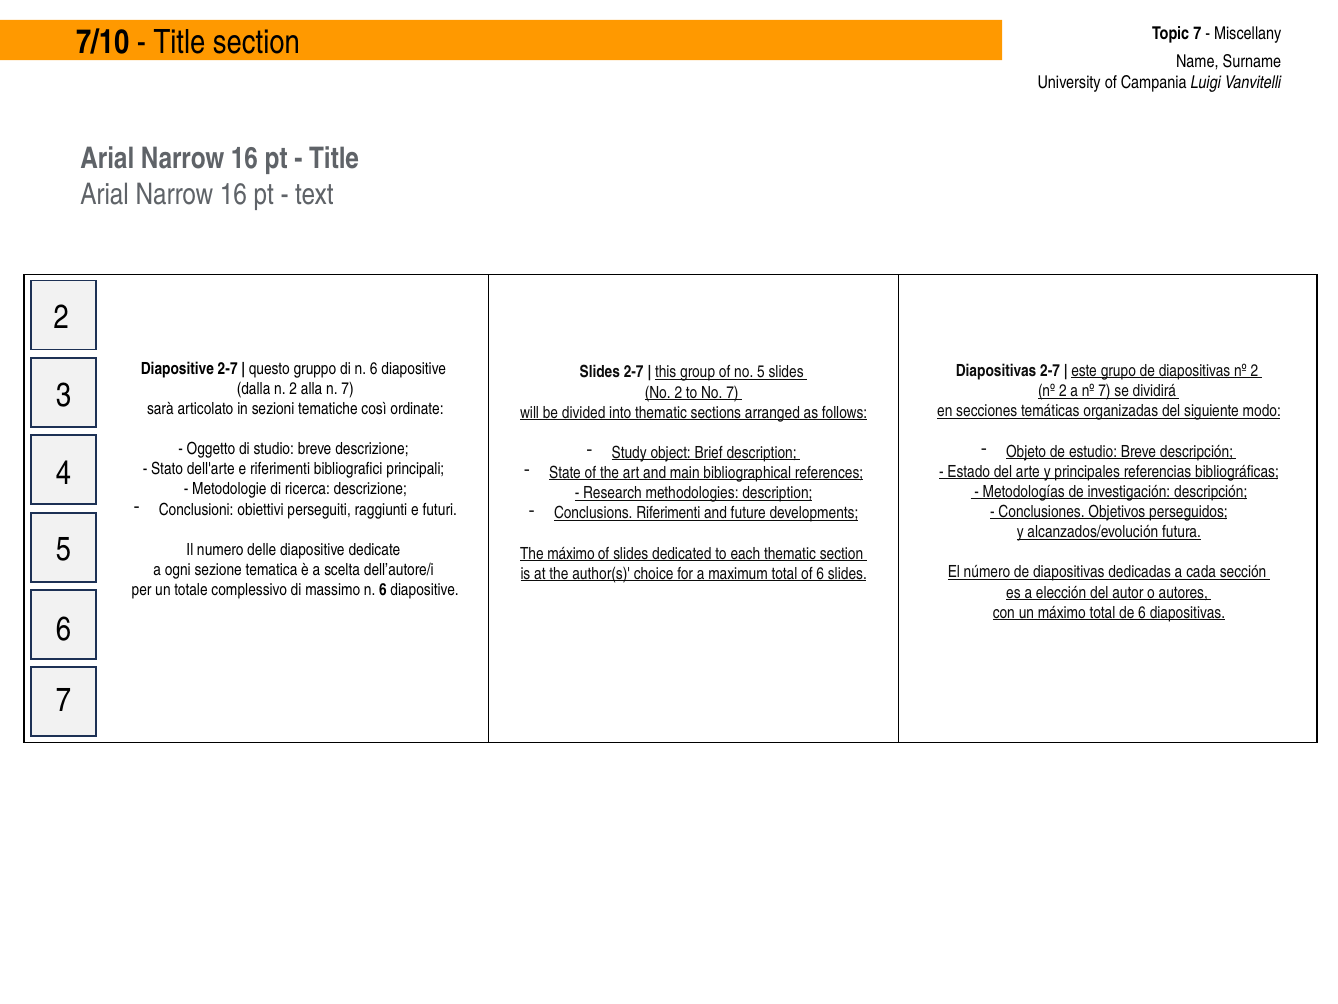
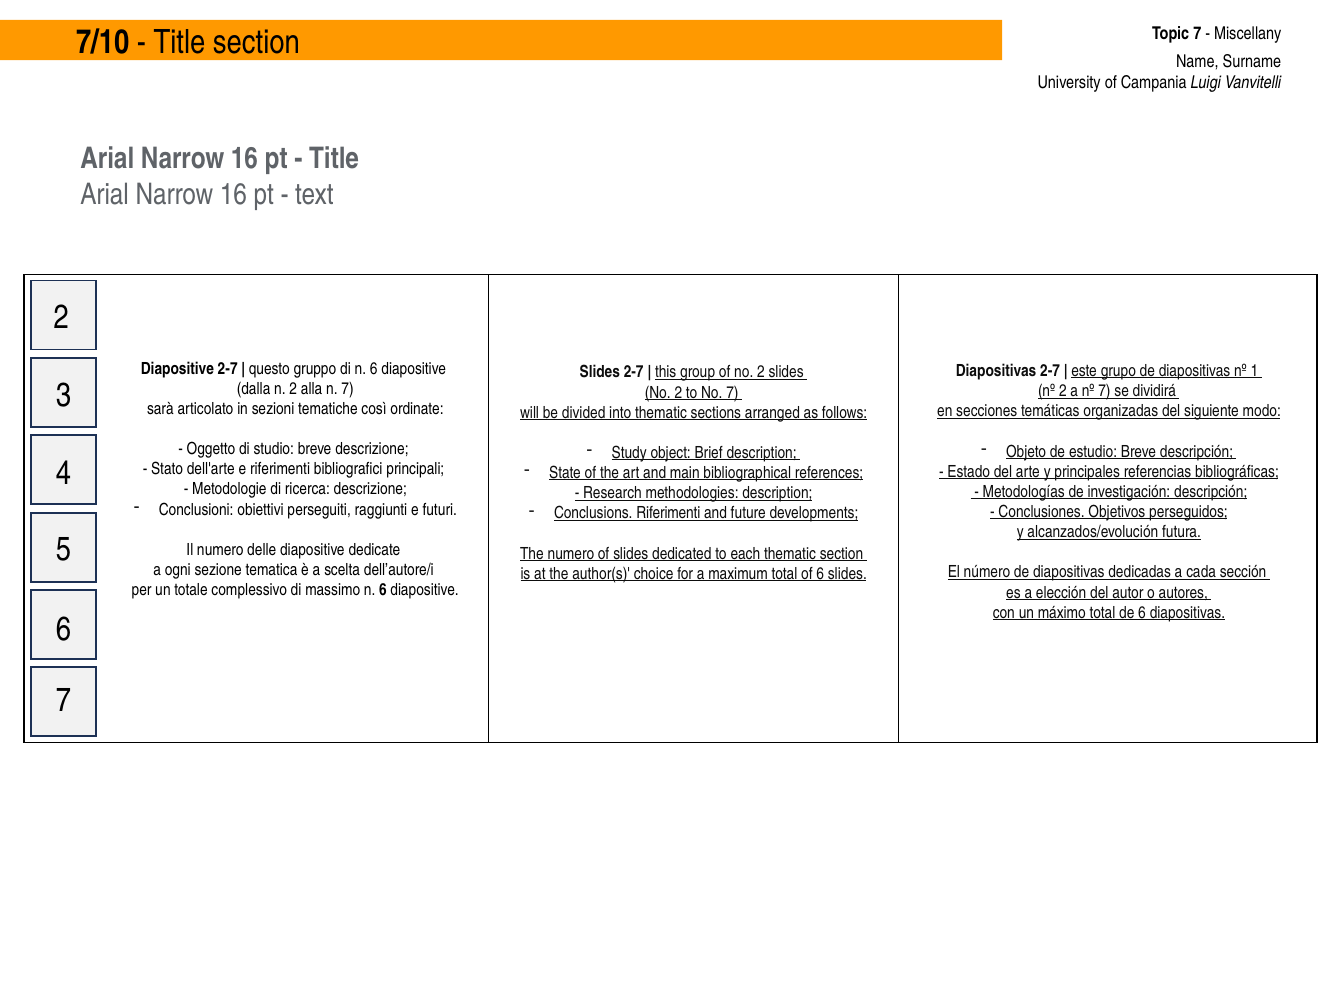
diapositivas nº 2: 2 -> 1 (1254, 371)
of no 5: 5 -> 2 (761, 372)
The máximo: máximo -> numero (571, 553)
